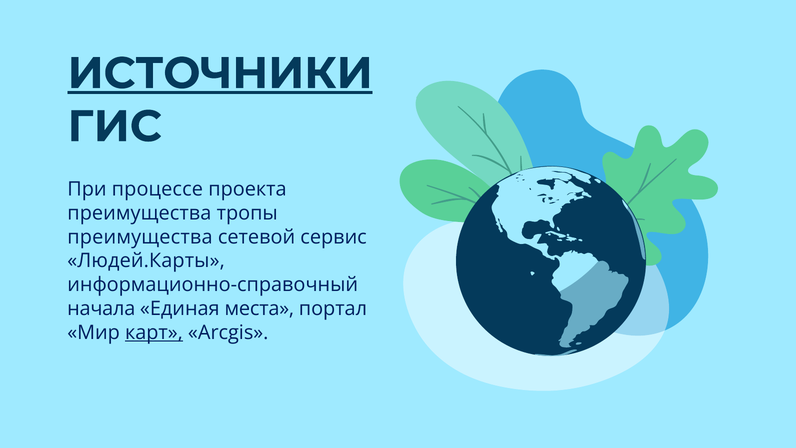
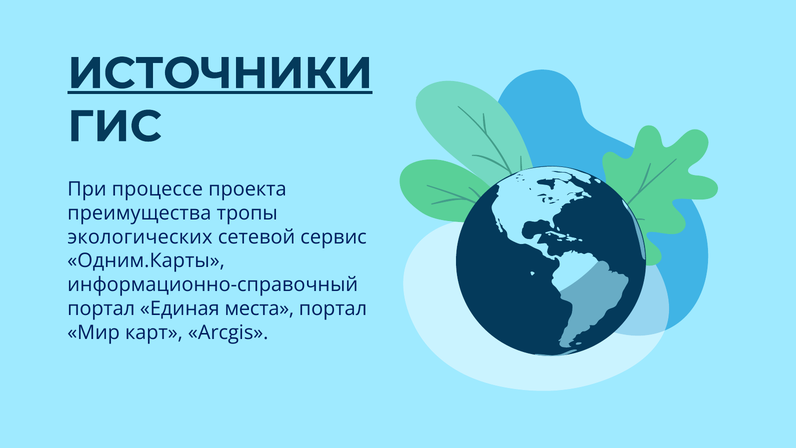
преимущества: преимущества -> экологических (140, 237)
Людей.Карты: Людей.Карты -> Одним.Карты (146, 261)
начала: начала -> портал (101, 309)
карт underline: present -> none (154, 332)
